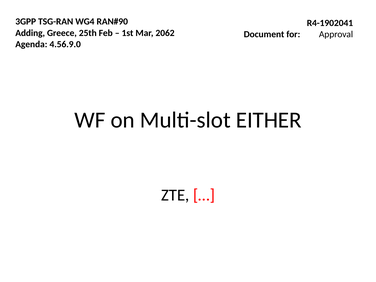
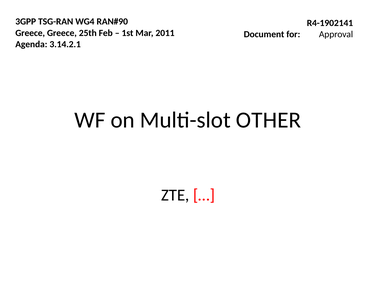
R4-1902041: R4-1902041 -> R4-1902141 (330, 23)
Adding: Adding -> Greece (30, 33)
2062: 2062 -> 2011 (165, 33)
4.56.9.0: 4.56.9.0 -> 3.14.2.1 (65, 44)
EITHER: EITHER -> OTHER (269, 120)
